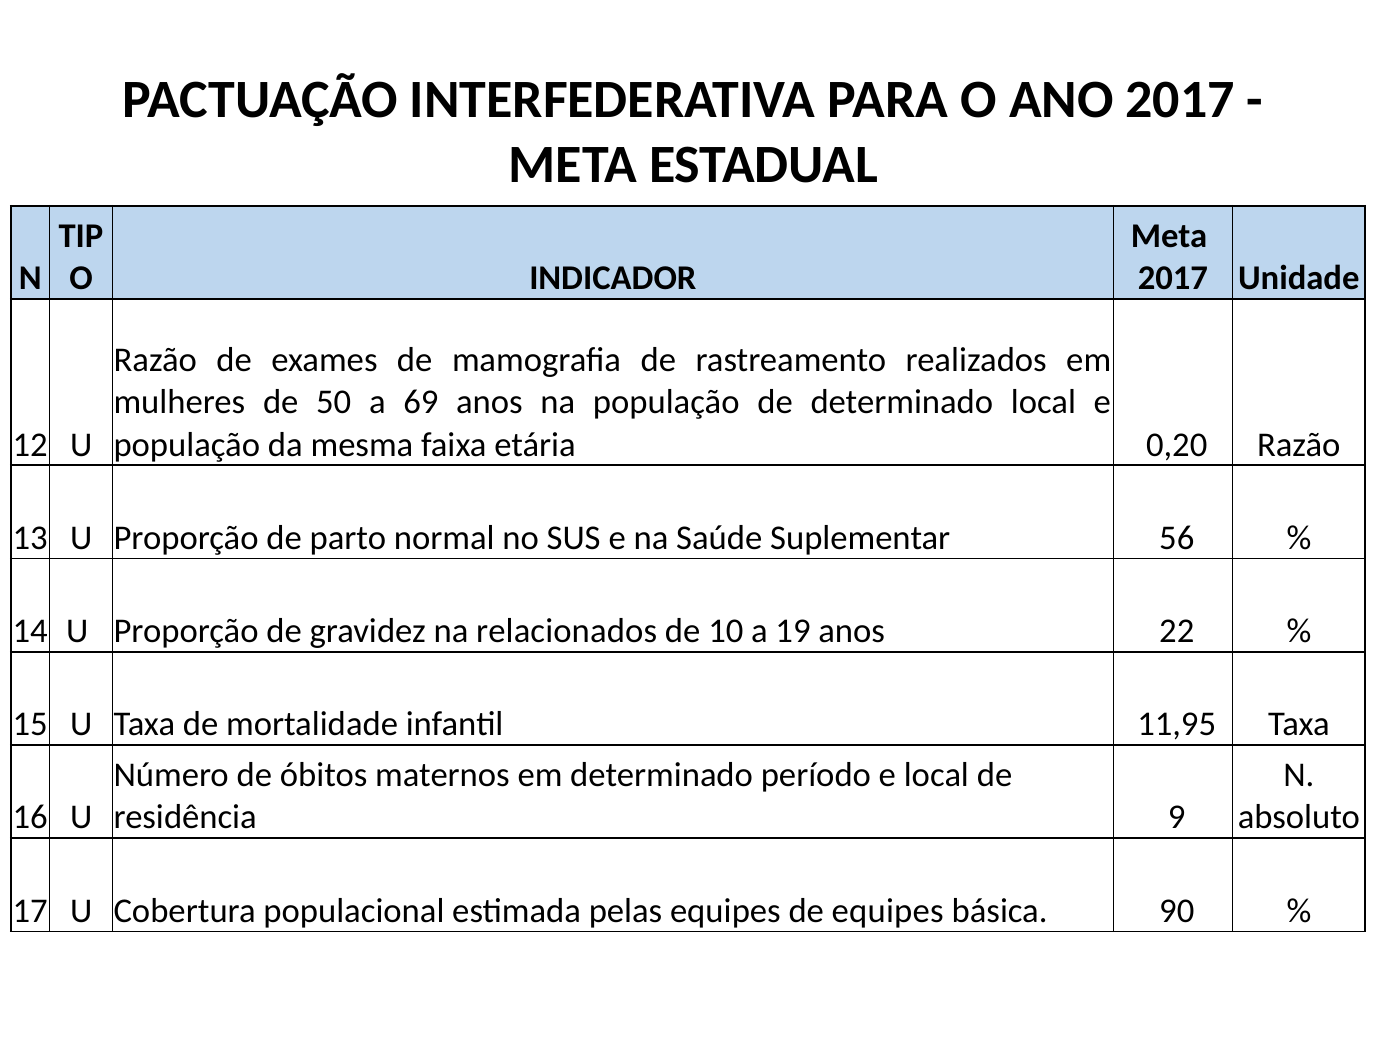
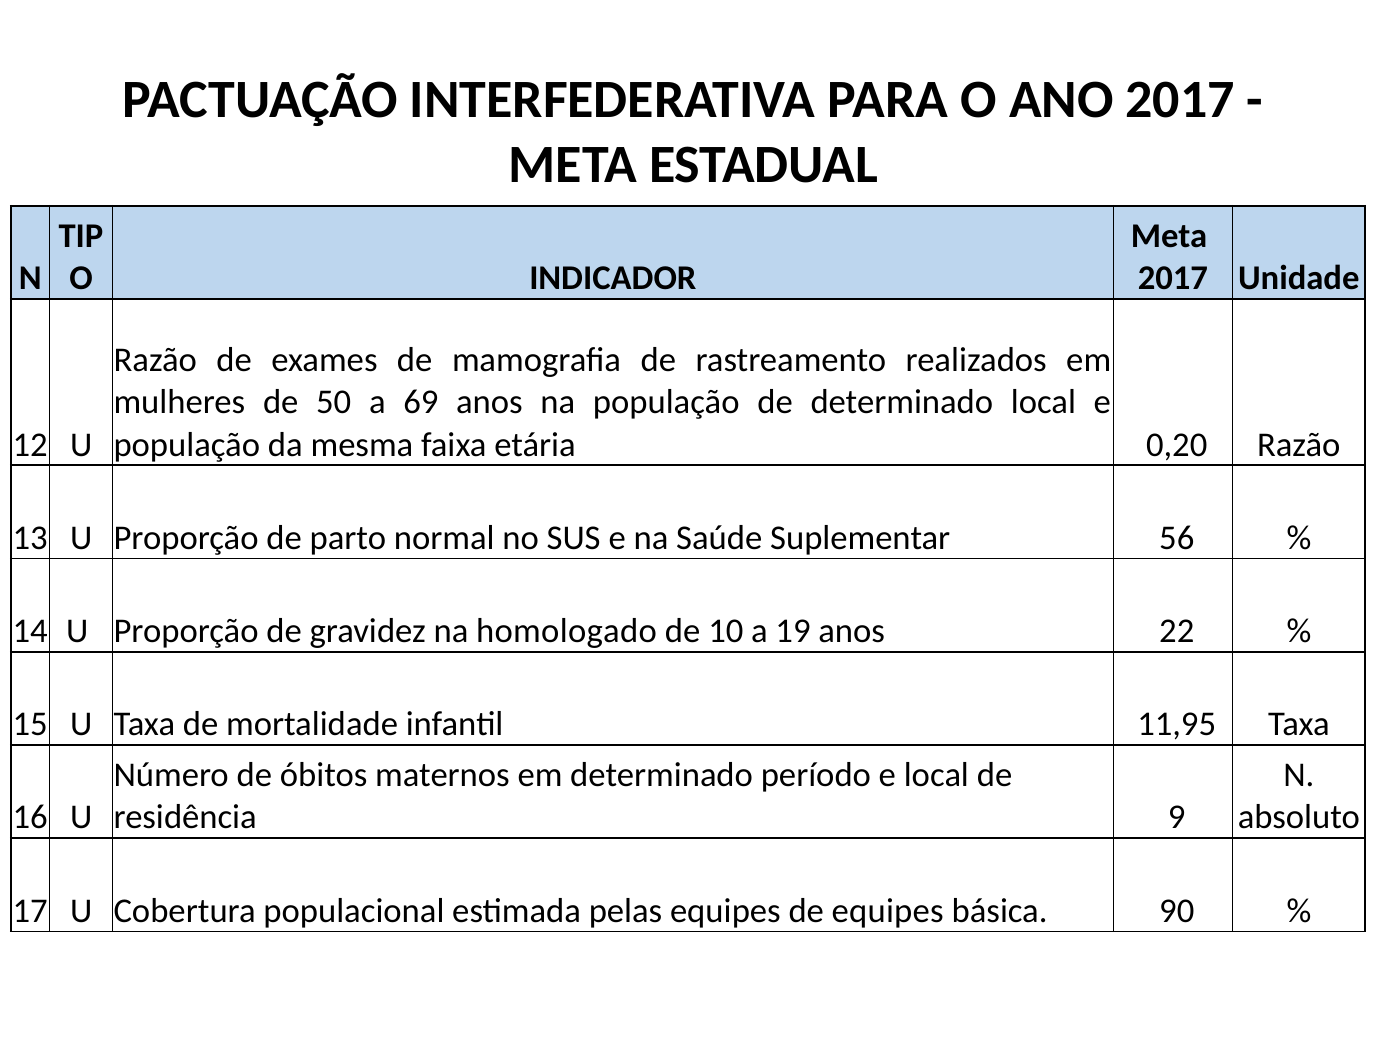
relacionados: relacionados -> homologado (567, 631)
